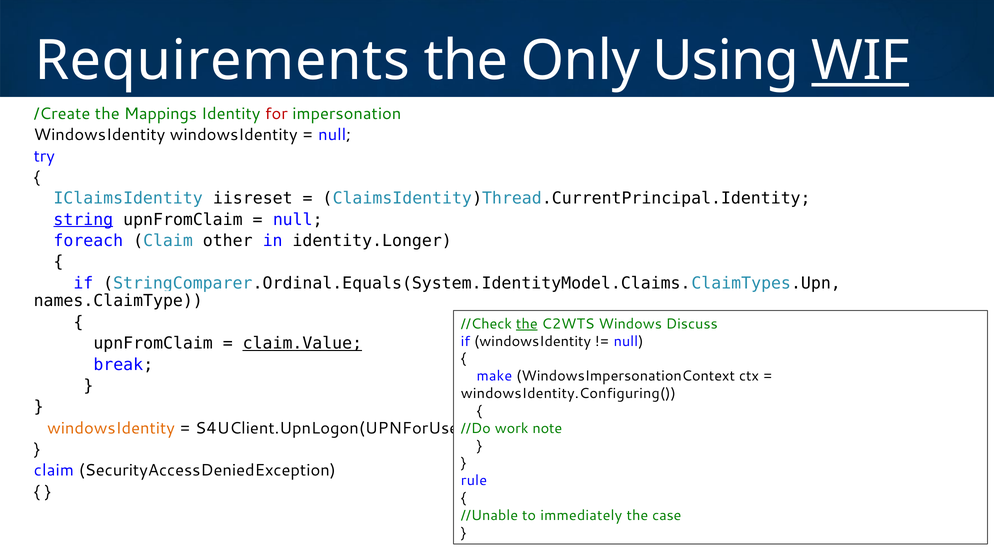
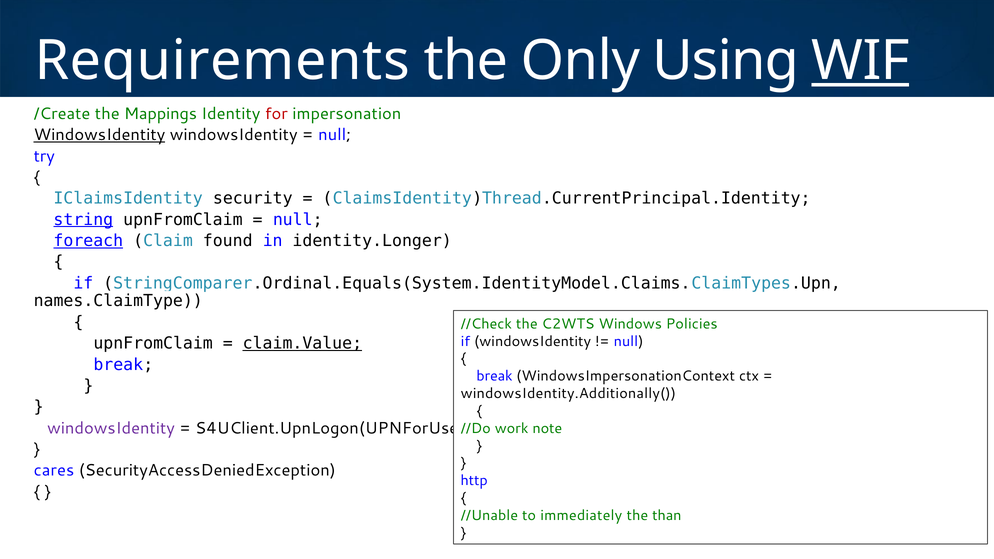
WindowsIdentity underline: none -> present (99, 135)
iisreset: iisreset -> security (253, 198)
foreach underline: none -> present (88, 241)
other: other -> found (228, 241)
the underline: present -> none (527, 324)
Discuss: Discuss -> Policies (692, 324)
make: make -> break (495, 376)
windowsIdentity.Configuring(: windowsIdentity.Configuring( -> windowsIdentity.Additionally( (568, 394)
windowsIdentity colour: orange -> purple (111, 428)
claim: claim -> cares (54, 470)
rule: rule -> http (474, 481)
case: case -> than (667, 515)
